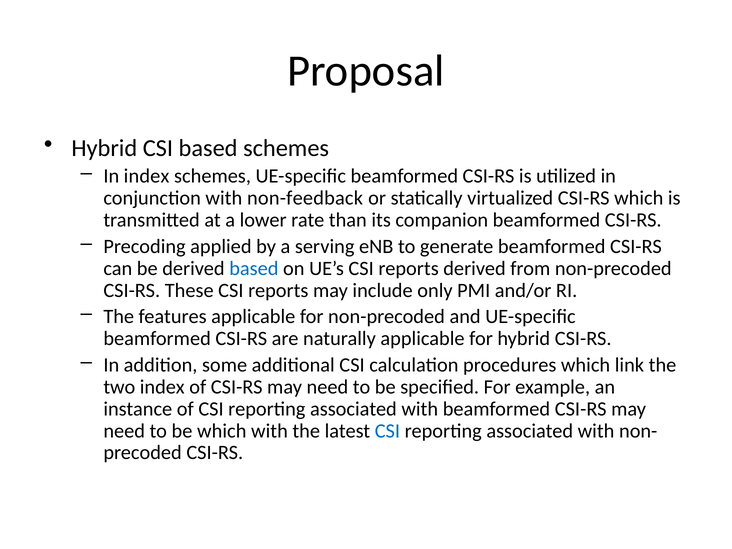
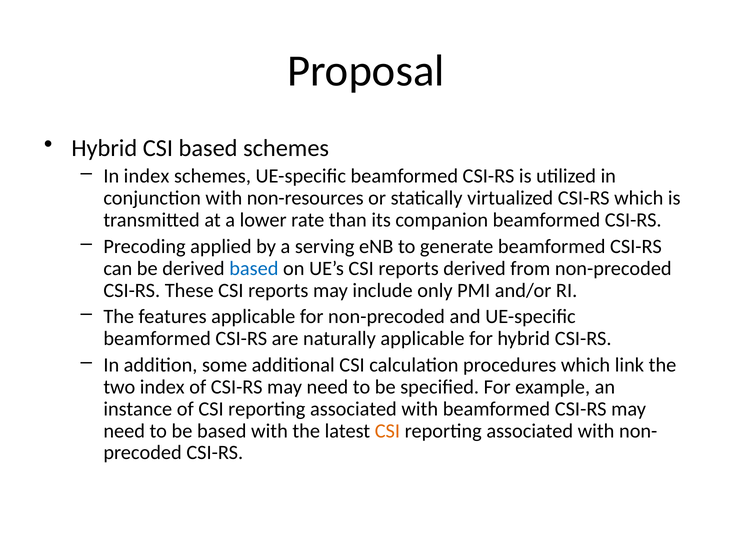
non-feedback: non-feedback -> non-resources (305, 198)
be which: which -> based (222, 431)
CSI colour: blue -> orange (387, 431)
